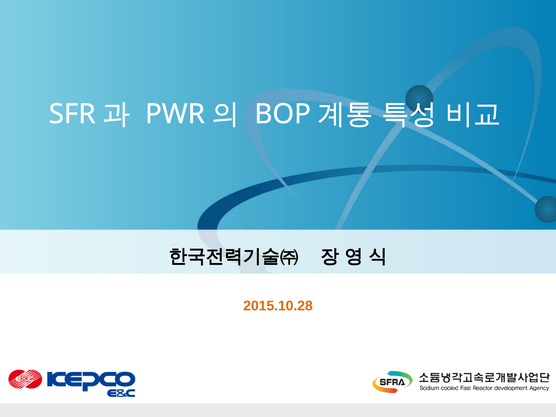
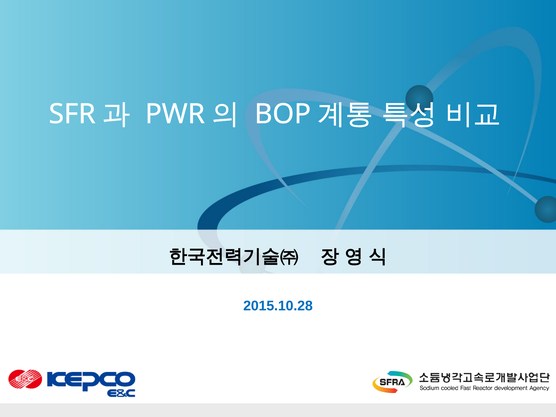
2015.10.28 colour: orange -> blue (278, 306)
